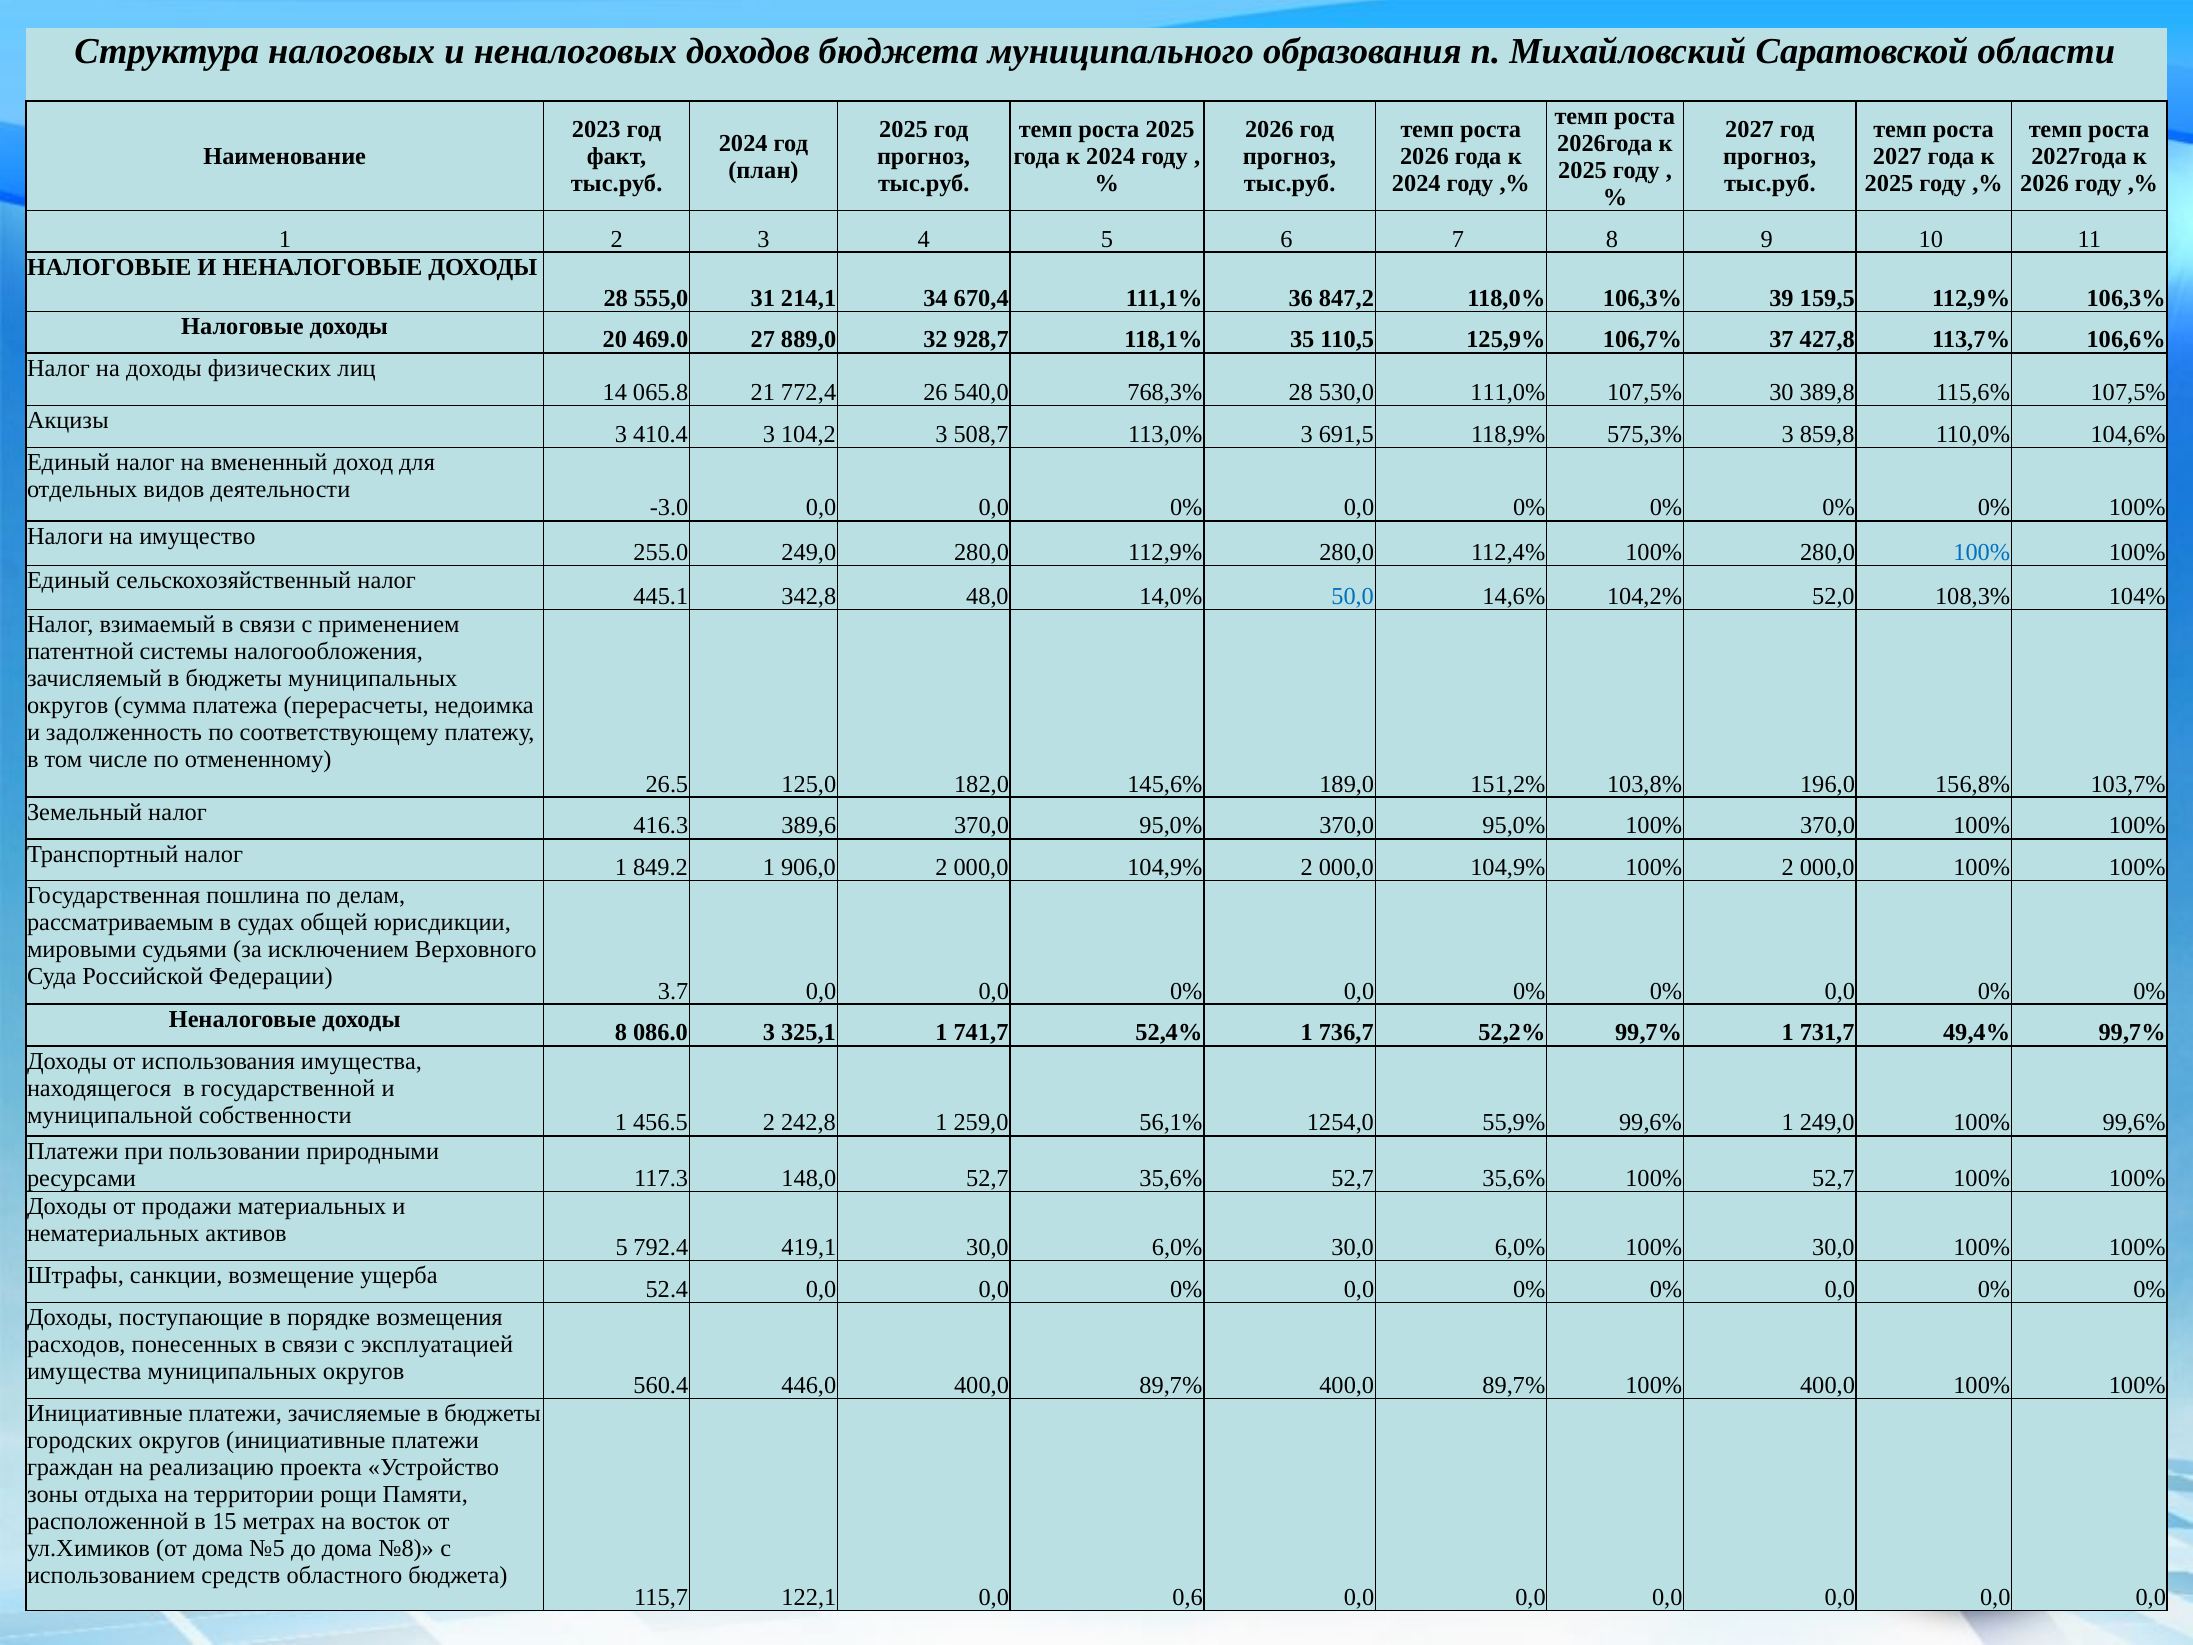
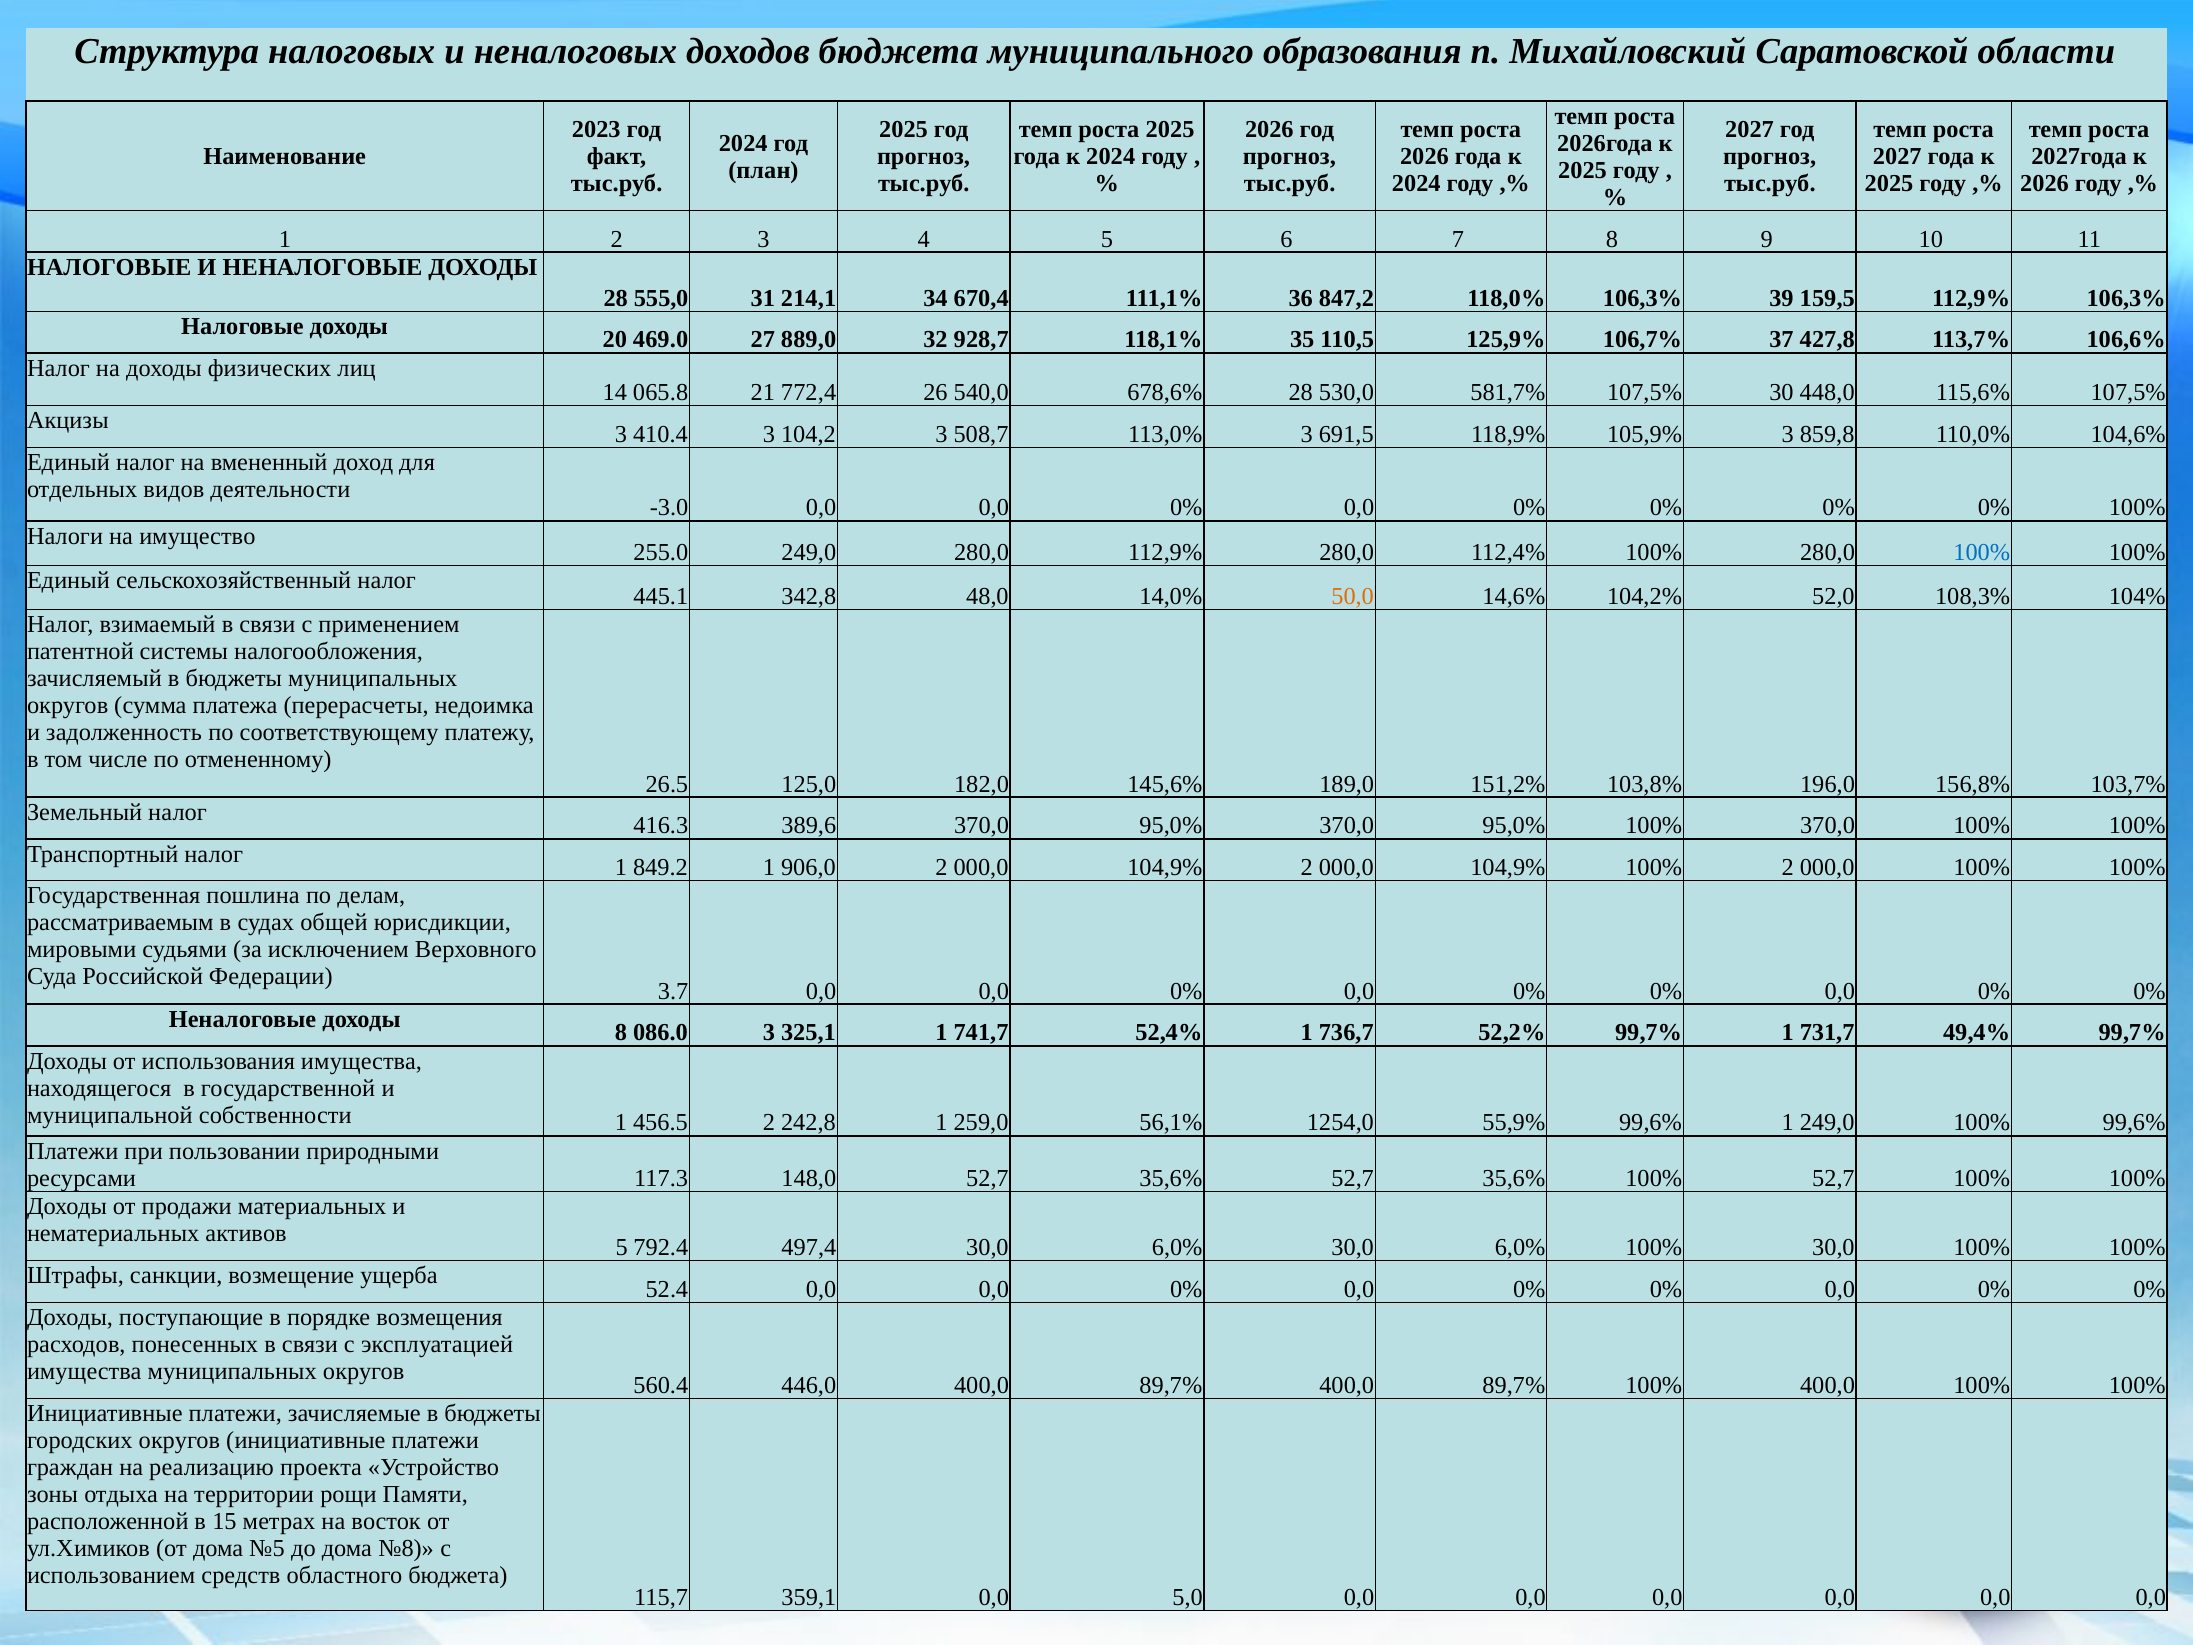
768,3%: 768,3% -> 678,6% (1165, 392)
111,0%: 111,0% -> 581,7% (1508, 392)
389,8: 389,8 -> 448,0 (1827, 392)
575,3%: 575,3% -> 105,9% (1645, 434)
50,0 colour: blue -> orange (1353, 596)
419,1: 419,1 -> 497,4 (809, 1247)
122,1: 122,1 -> 359,1 (809, 1597)
0,6: 0,6 -> 5,0 (1188, 1597)
